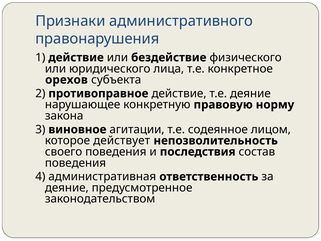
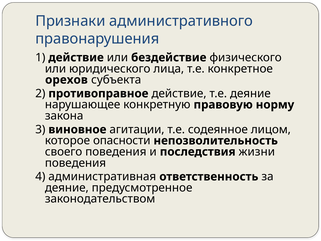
действует: действует -> опасности (122, 141)
состав: состав -> жизни (257, 152)
